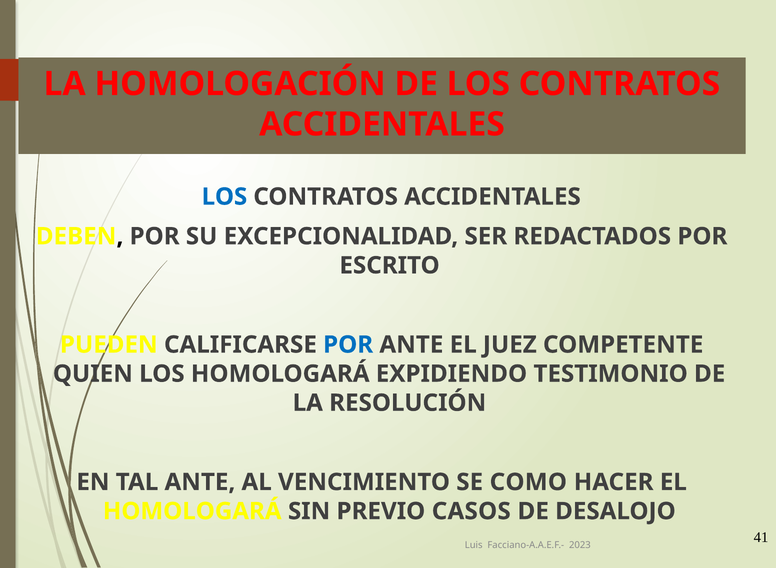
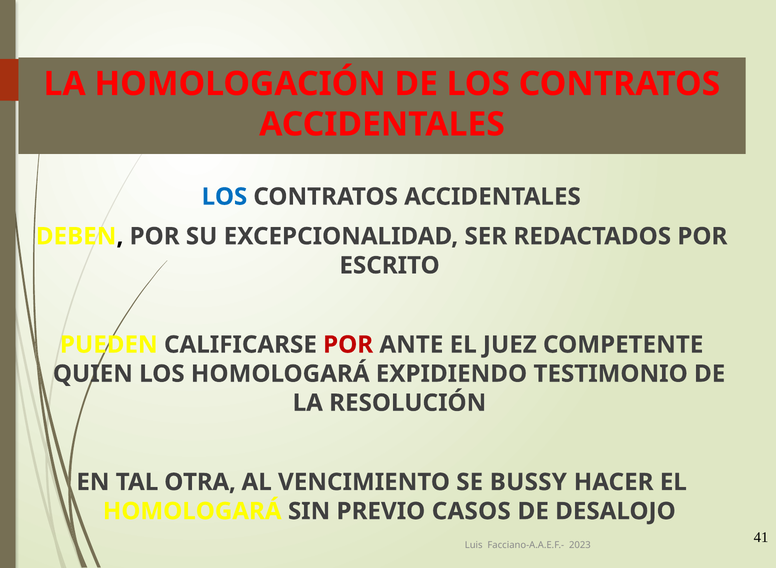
POR colour: blue -> red (348, 345)
TAL ANTE: ANTE -> OTRA (200, 482)
COMO: COMO -> BUSSY (528, 482)
